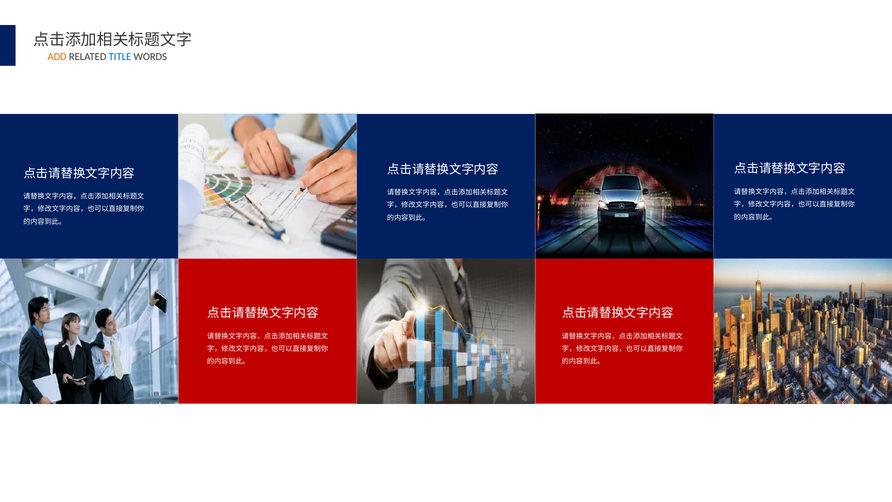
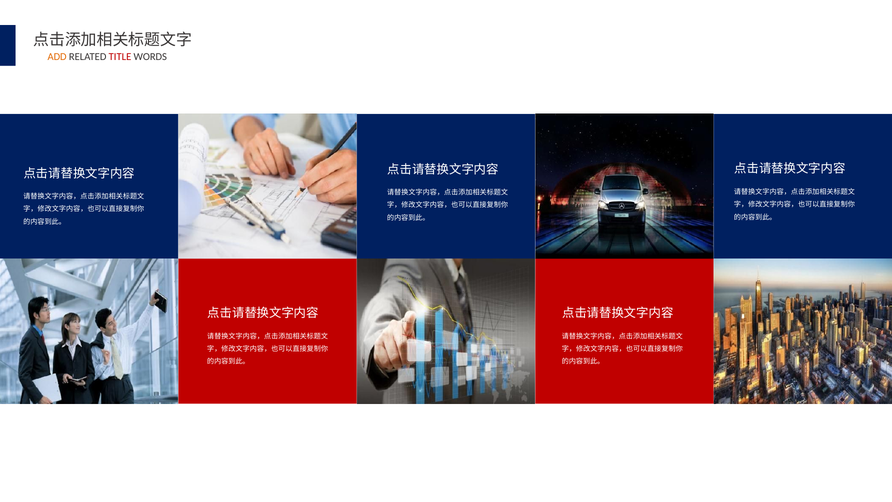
TITLE colour: blue -> red (120, 57)
